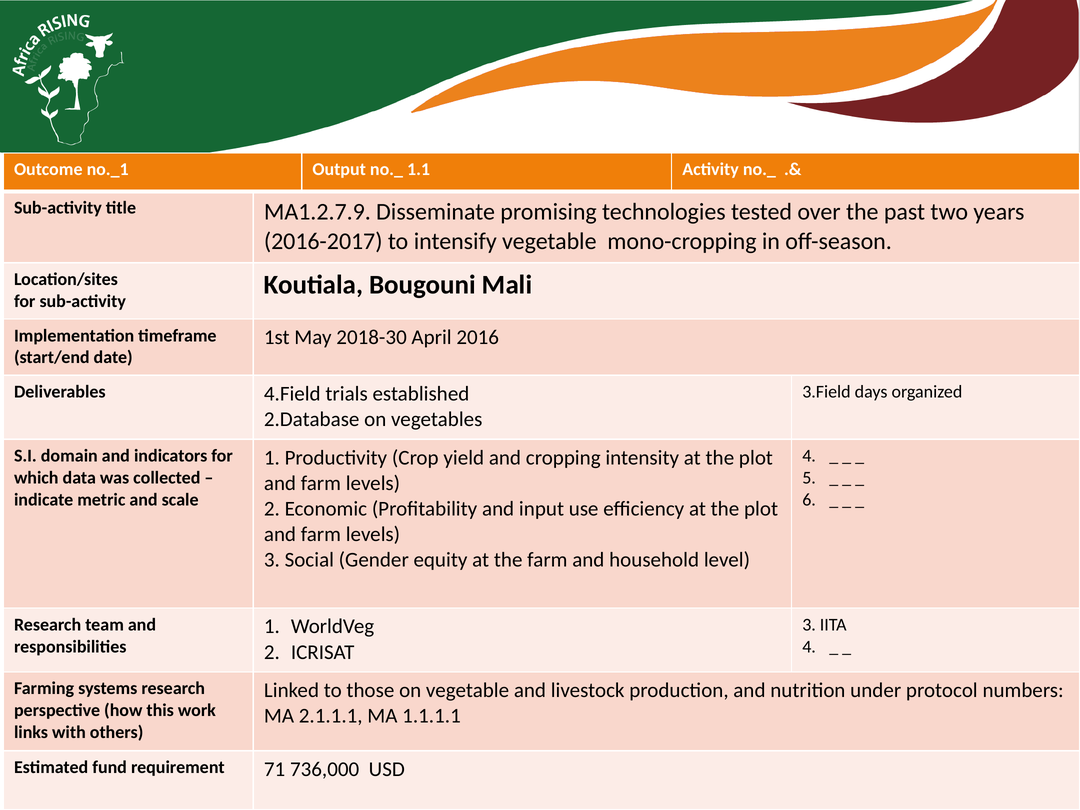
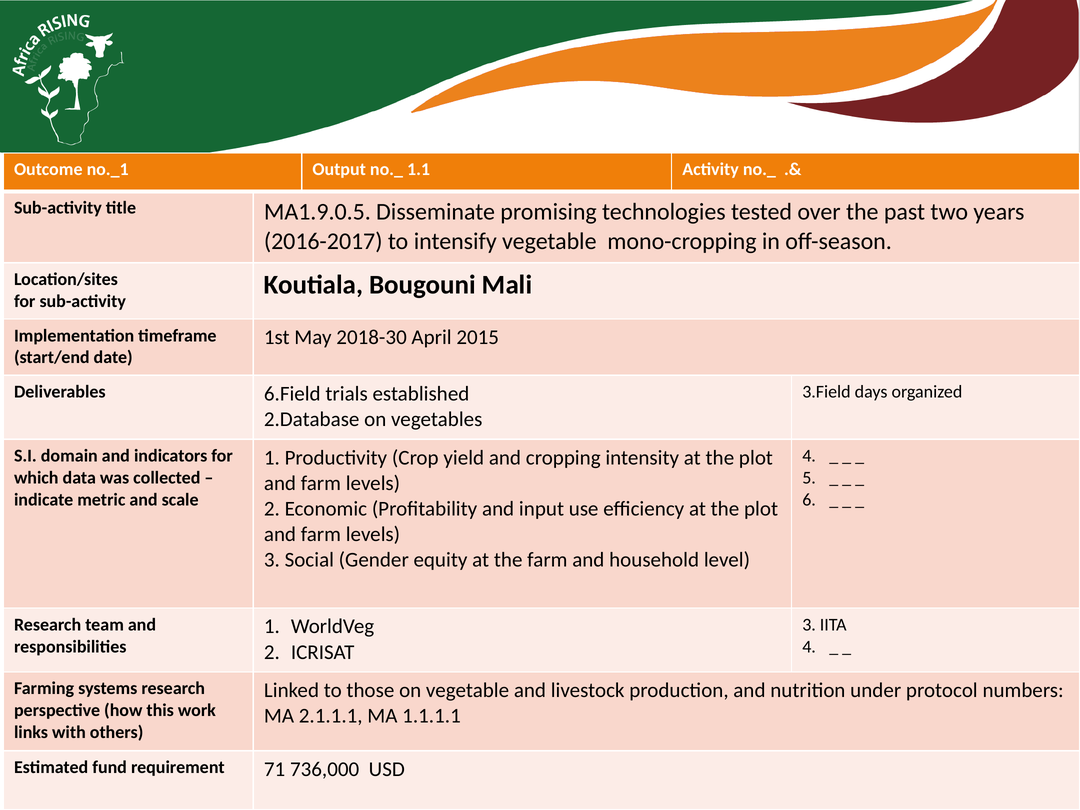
MA1.2.7.9: MA1.2.7.9 -> MA1.9.0.5 (317, 212)
2016: 2016 -> 2015 (478, 337)
4.Field: 4.Field -> 6.Field (292, 394)
